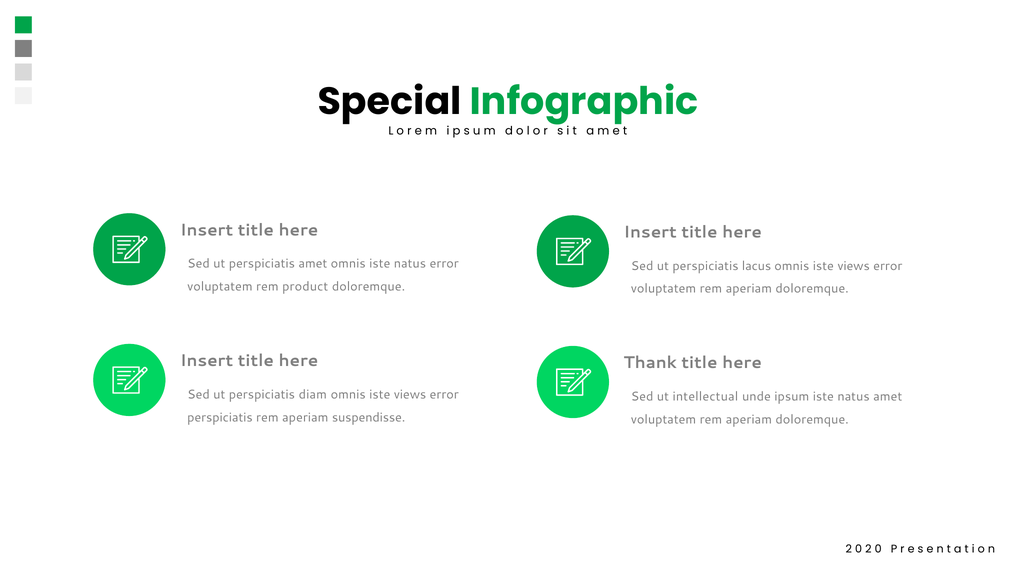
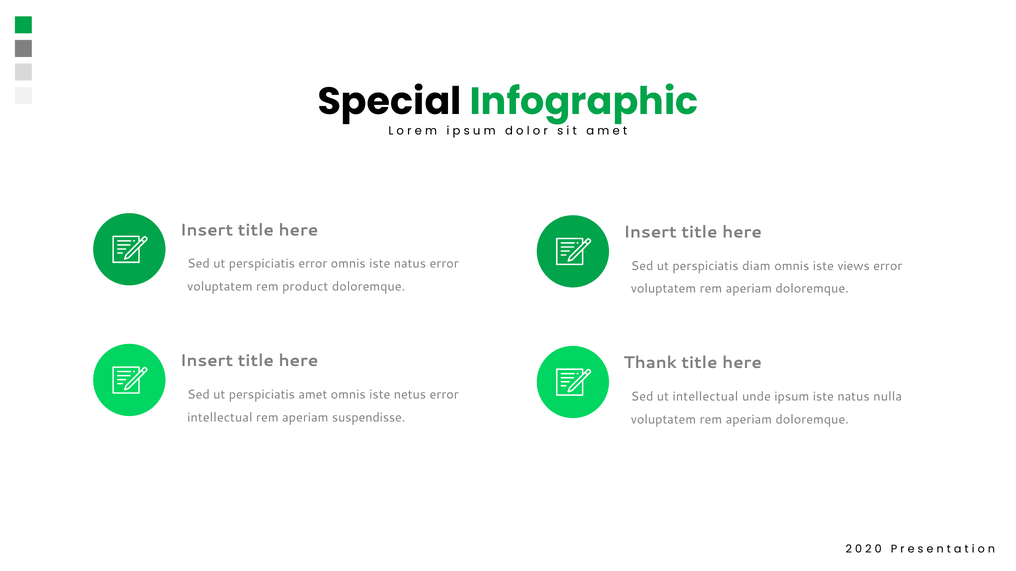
perspiciatis amet: amet -> error (313, 264)
lacus: lacus -> diam (756, 266)
diam: diam -> amet (313, 395)
views: views -> netus (410, 395)
natus amet: amet -> nulla (888, 397)
perspiciatis: perspiciatis -> intellectual (220, 418)
